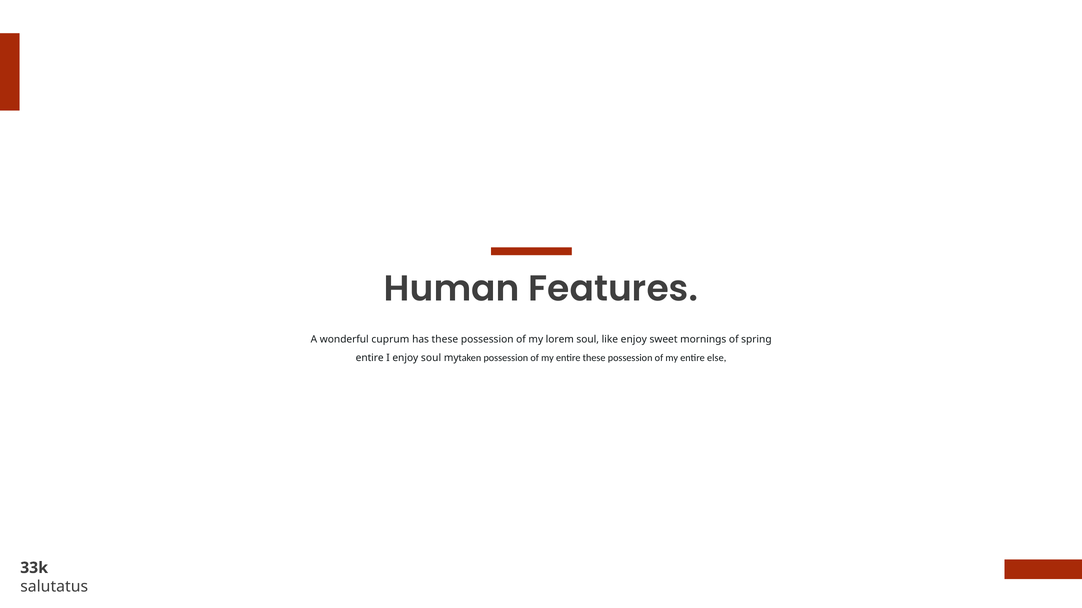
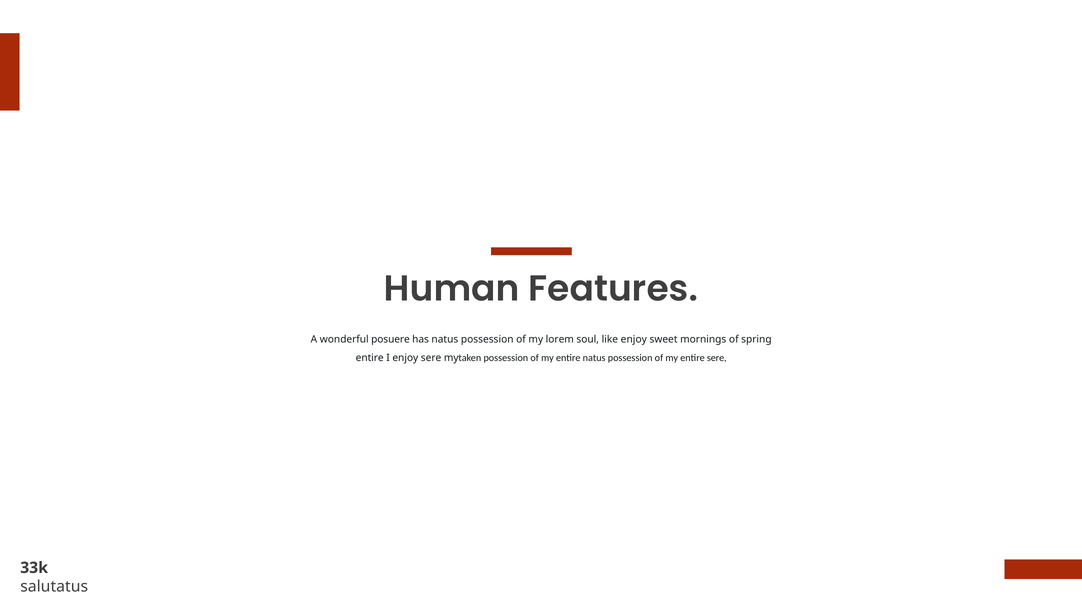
cuprum: cuprum -> posuere (390, 340)
has these: these -> natus (445, 340)
enjoy soul: soul -> sere (431, 358)
entire these: these -> natus (594, 358)
entire else: else -> sere (717, 358)
